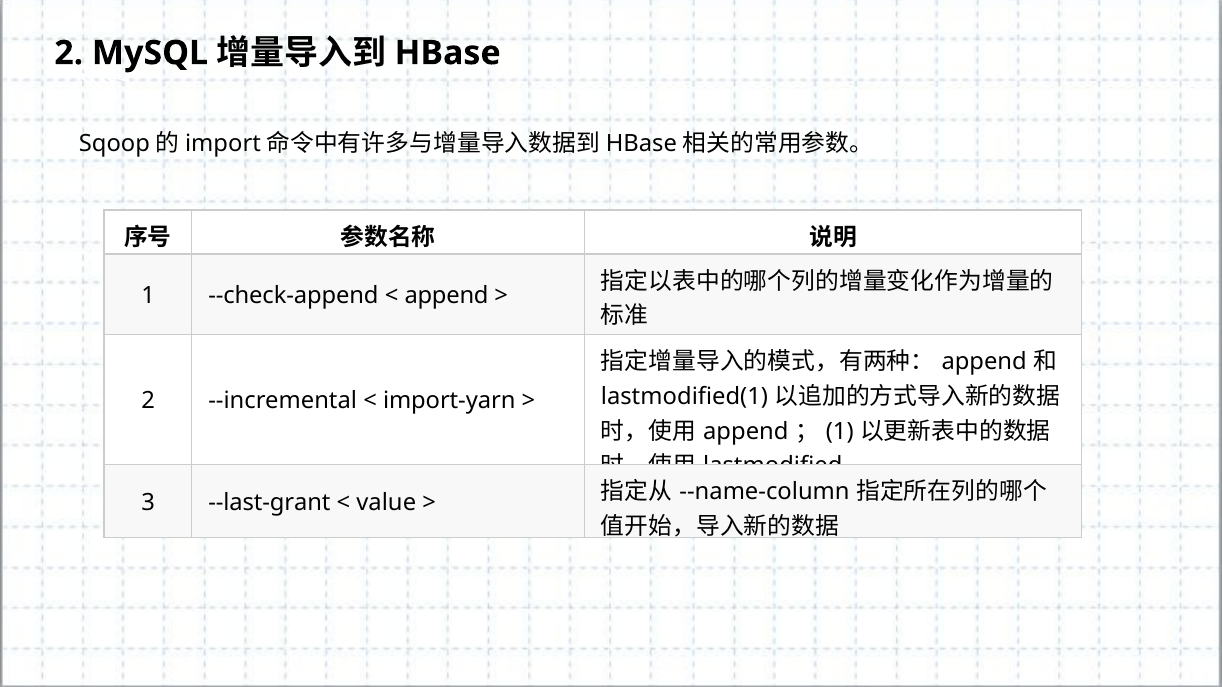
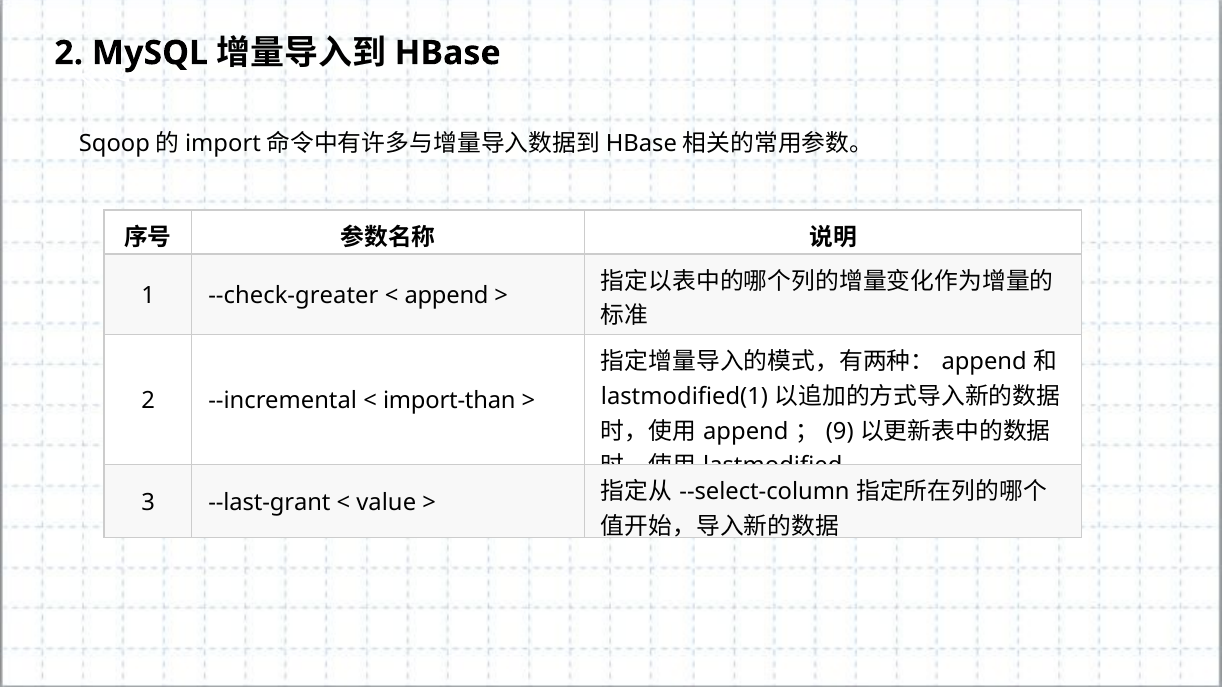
--check-append: --check-append -> --check-greater (293, 296)
import-yarn: import-yarn -> import-than (449, 401)
1: 1 -> 9 (840, 432)
--name-column: --name-column -> --select-column (765, 492)
